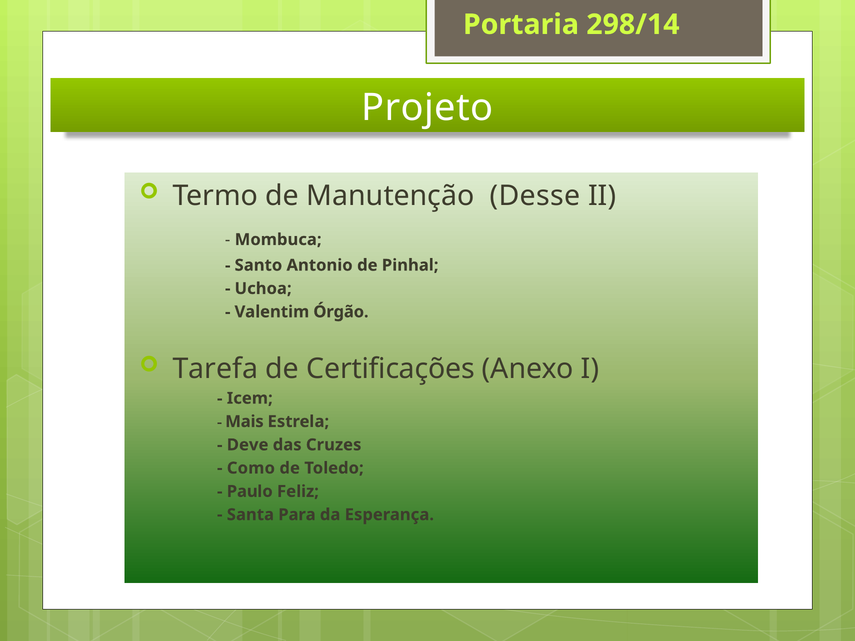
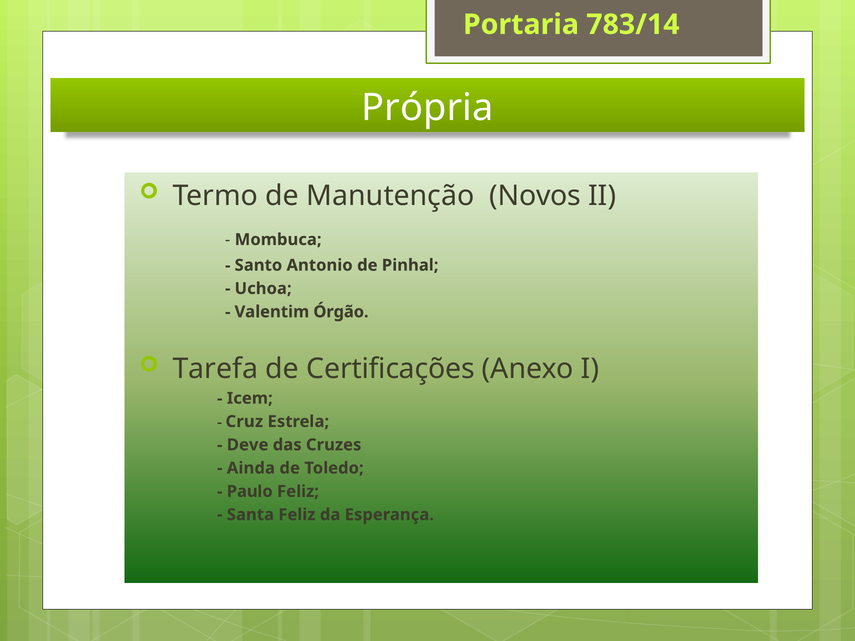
298/14: 298/14 -> 783/14 (633, 25)
Projeto: Projeto -> Própria (427, 108)
Desse: Desse -> Novos (535, 196)
Mais: Mais -> Cruz (244, 422)
Como: Como -> Ainda (251, 468)
Santa Para: Para -> Feliz (297, 515)
